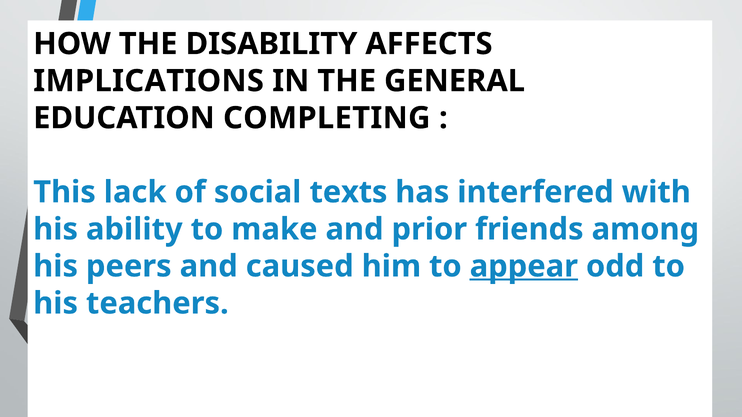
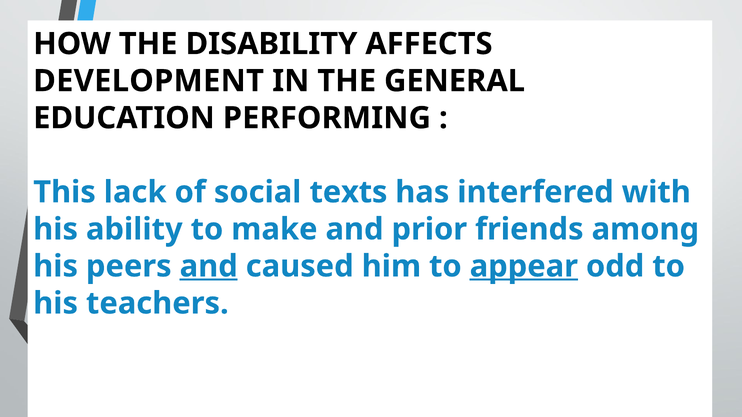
IMPLICATIONS: IMPLICATIONS -> DEVELOPMENT (149, 81)
COMPLETING: COMPLETING -> PERFORMING (327, 118)
and underline: none -> present (209, 267)
